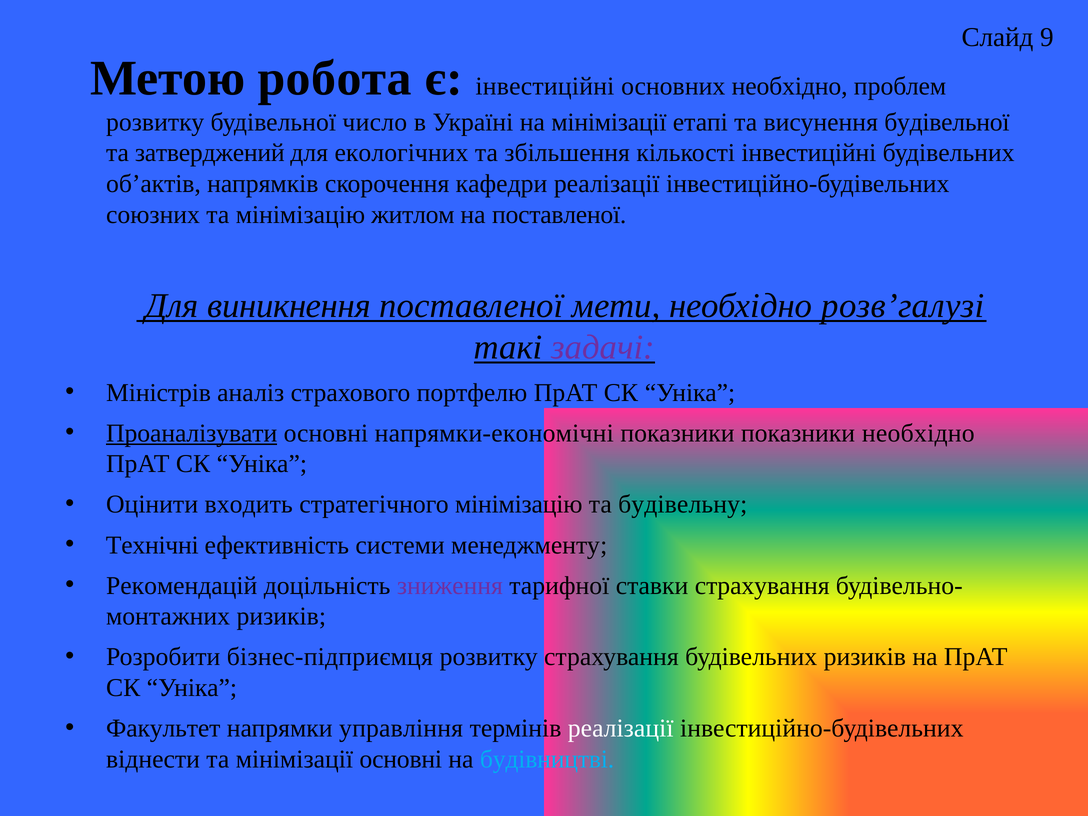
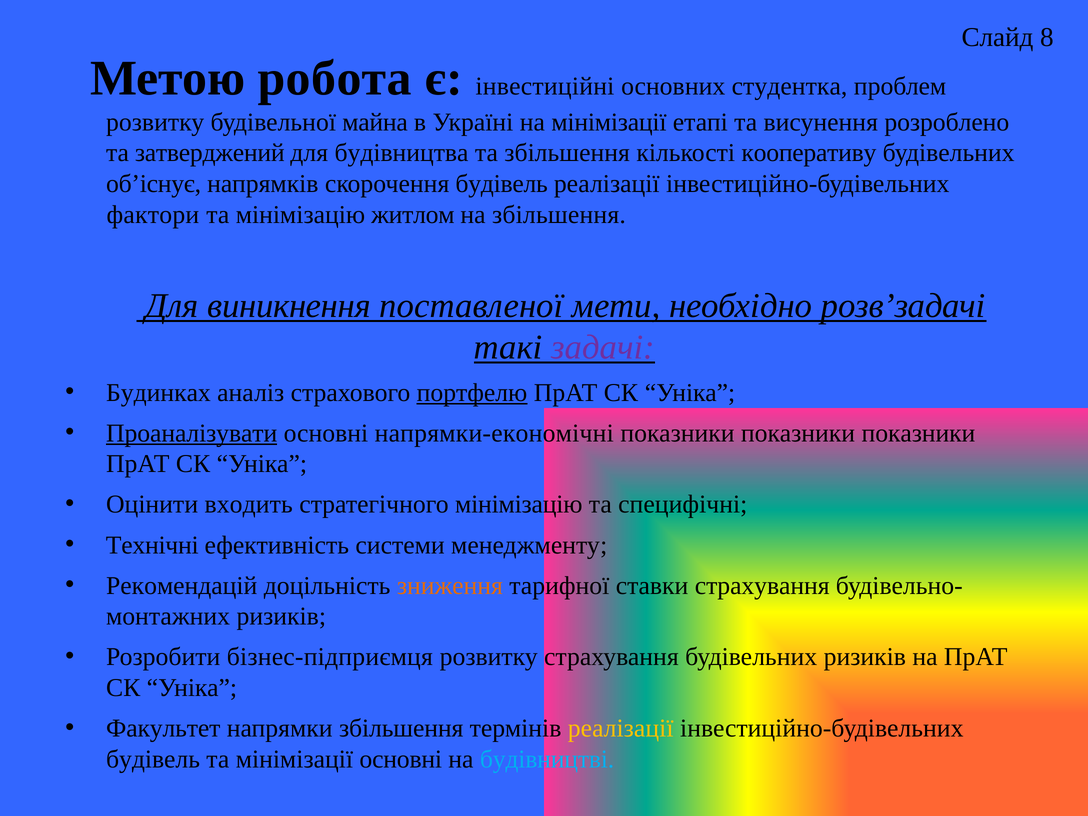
9: 9 -> 8 (1047, 37)
основних необхідно: необхідно -> студентка (790, 86)
число: число -> майна (375, 122)
висунення будівельної: будівельної -> розроблено (947, 122)
екологічних: екологічних -> будівництва (402, 153)
кількості інвестиційні: інвестиційні -> кооперативу (809, 153)
об’актів: об’актів -> об’існує (154, 184)
скорочення кафедри: кафедри -> будівель (502, 184)
союзних: союзних -> фактори (153, 215)
на поставленої: поставленої -> збільшення (559, 215)
розв’галузі: розв’галузі -> розв’задачі (903, 306)
Міністрів: Міністрів -> Будинках (158, 393)
портфелю underline: none -> present (472, 393)
показники показники необхідно: необхідно -> показники (918, 433)
будівельну: будівельну -> специфічні (683, 505)
зниження colour: purple -> orange (450, 586)
напрямки управління: управління -> збільшення (401, 728)
реалізації colour: white -> yellow (621, 728)
віднести: віднести -> будівель (153, 759)
